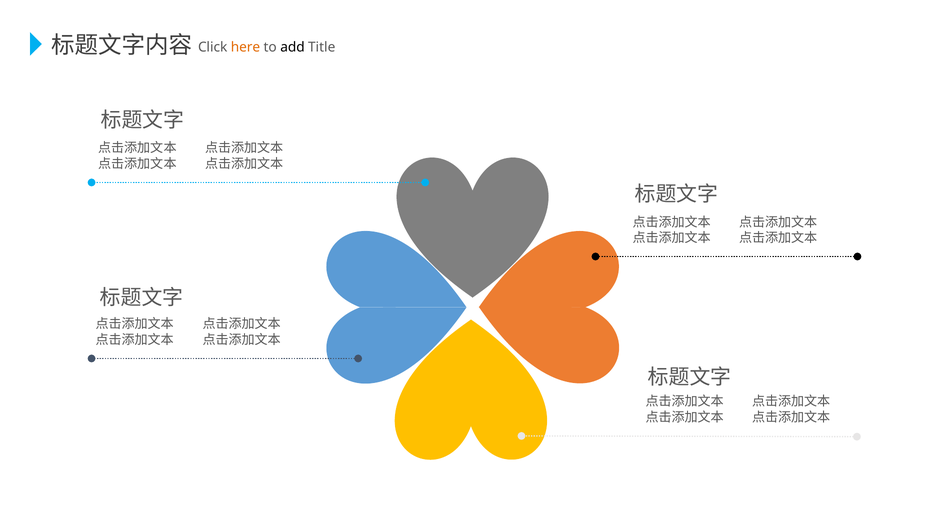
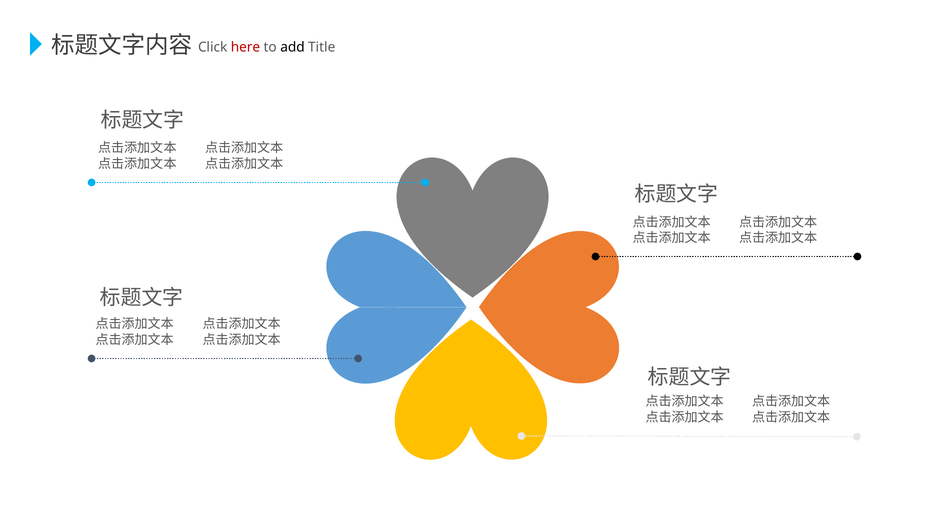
here colour: orange -> red (245, 47)
